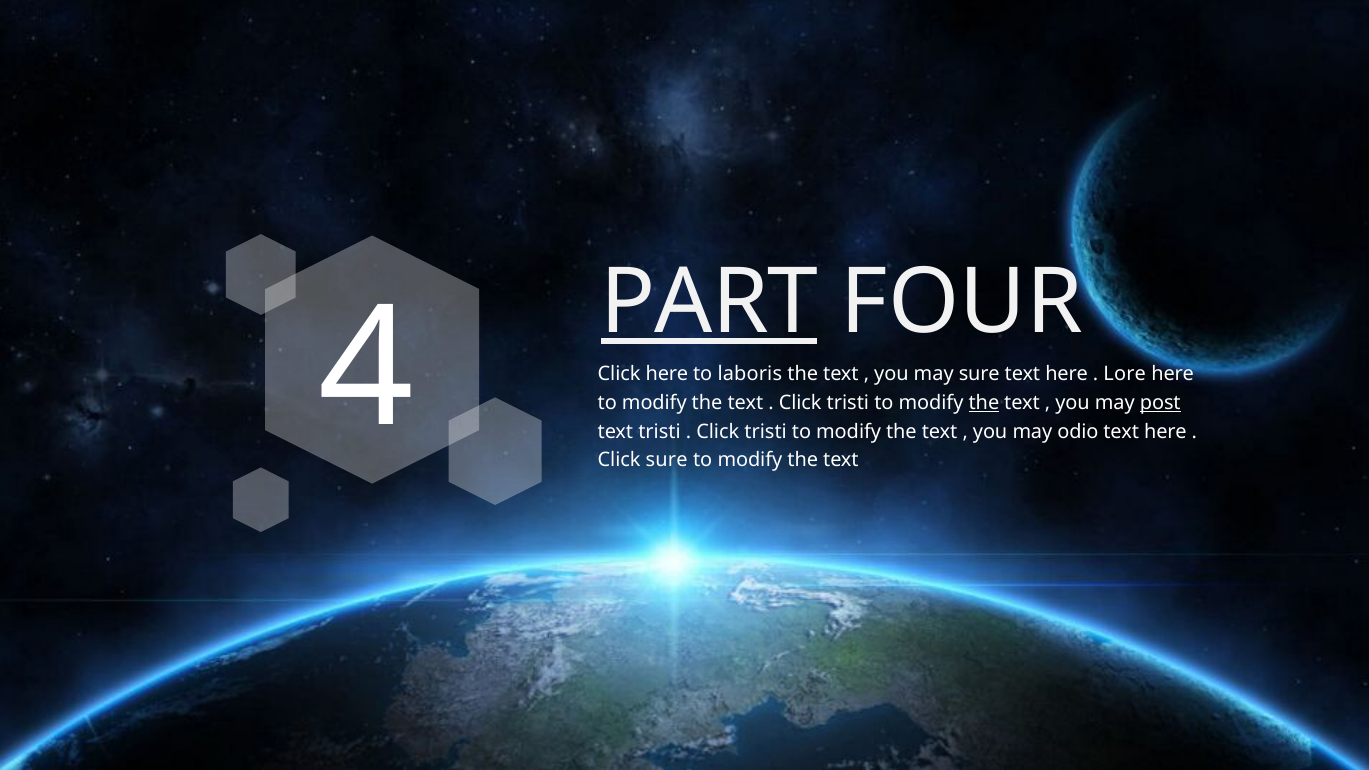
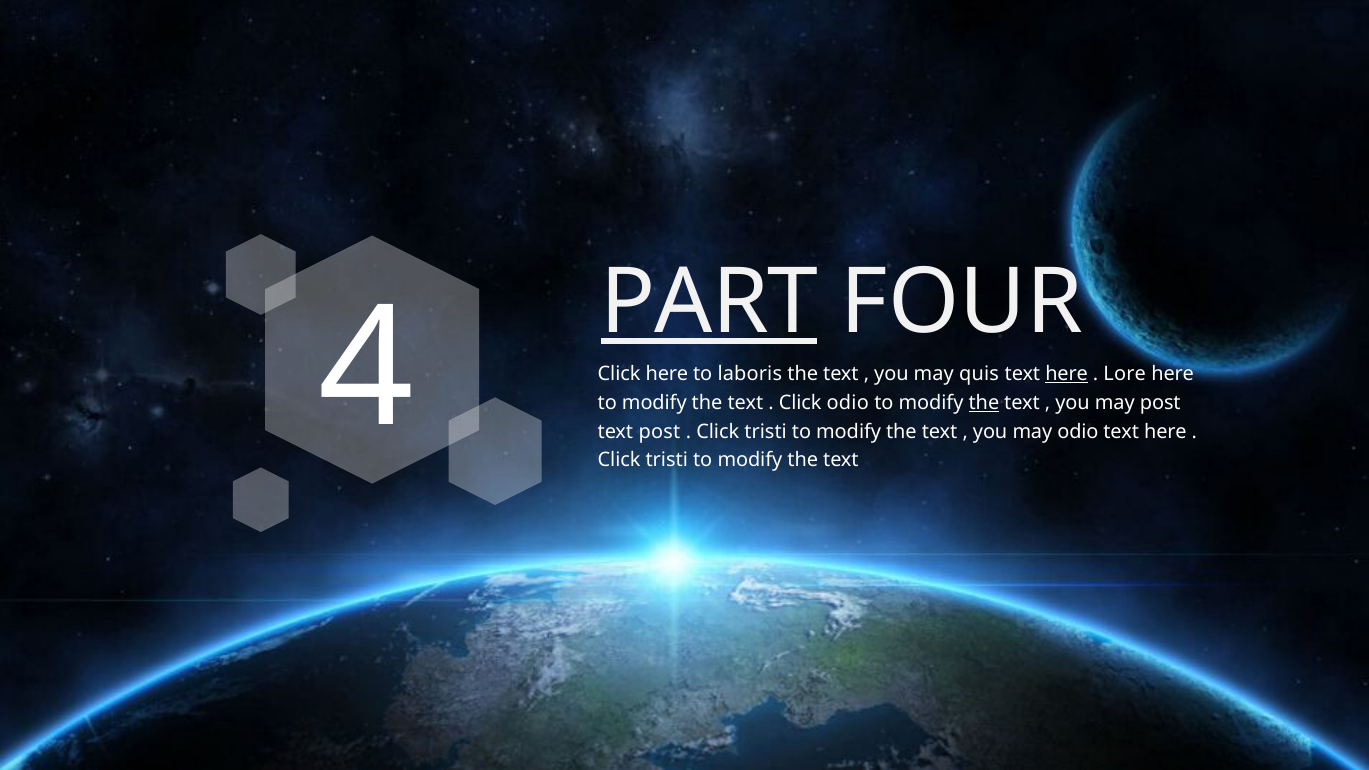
may sure: sure -> quis (979, 374)
here underline: none -> present (1067, 374)
tristi: tristi -> odio (848, 403)
post underline: present -> none (1160, 403)
text tristi: tristi -> post (659, 432)
sure: sure -> tristi (667, 460)
